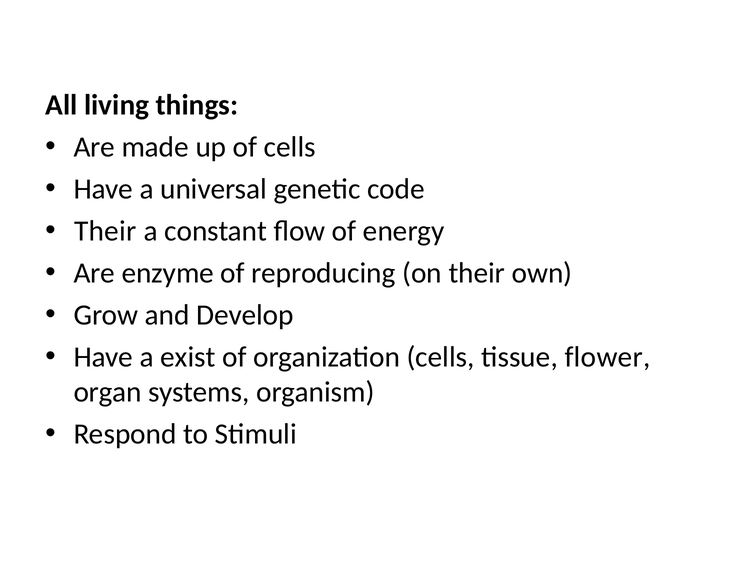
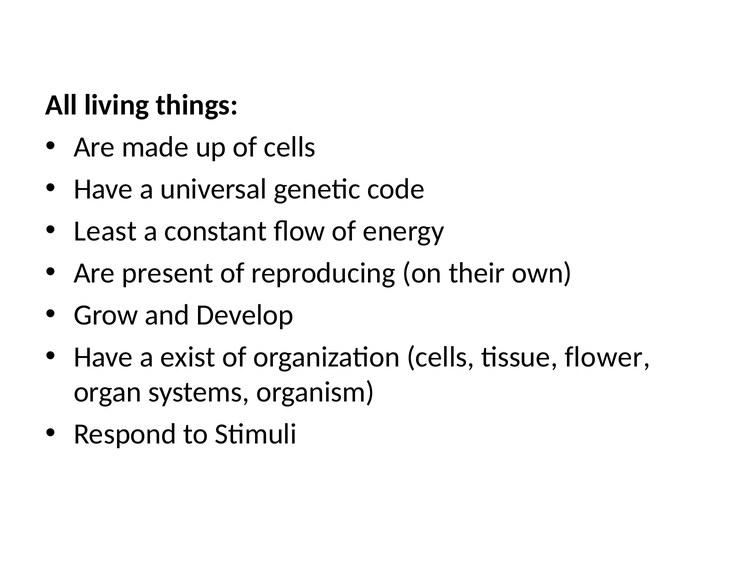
Their: Their -> Least (105, 231)
enzyme: enzyme -> present (168, 273)
